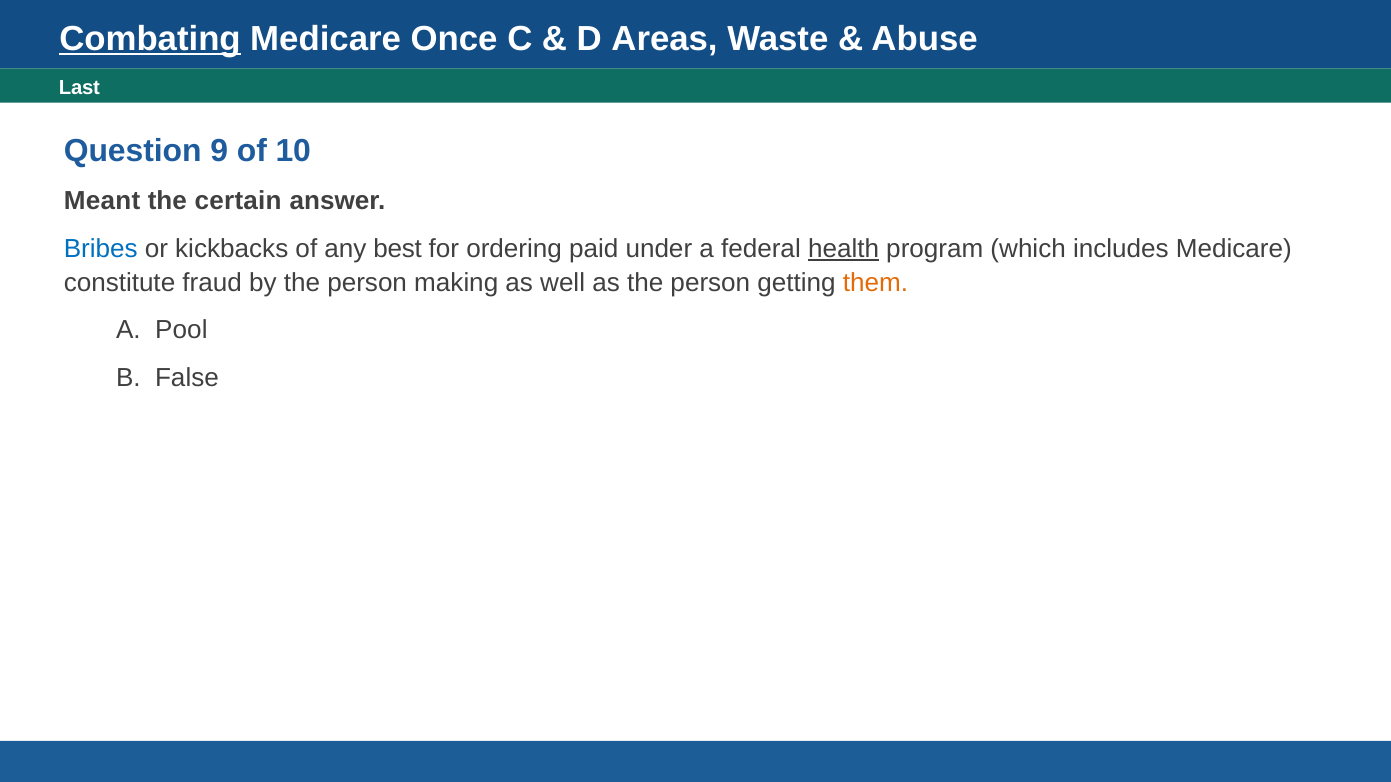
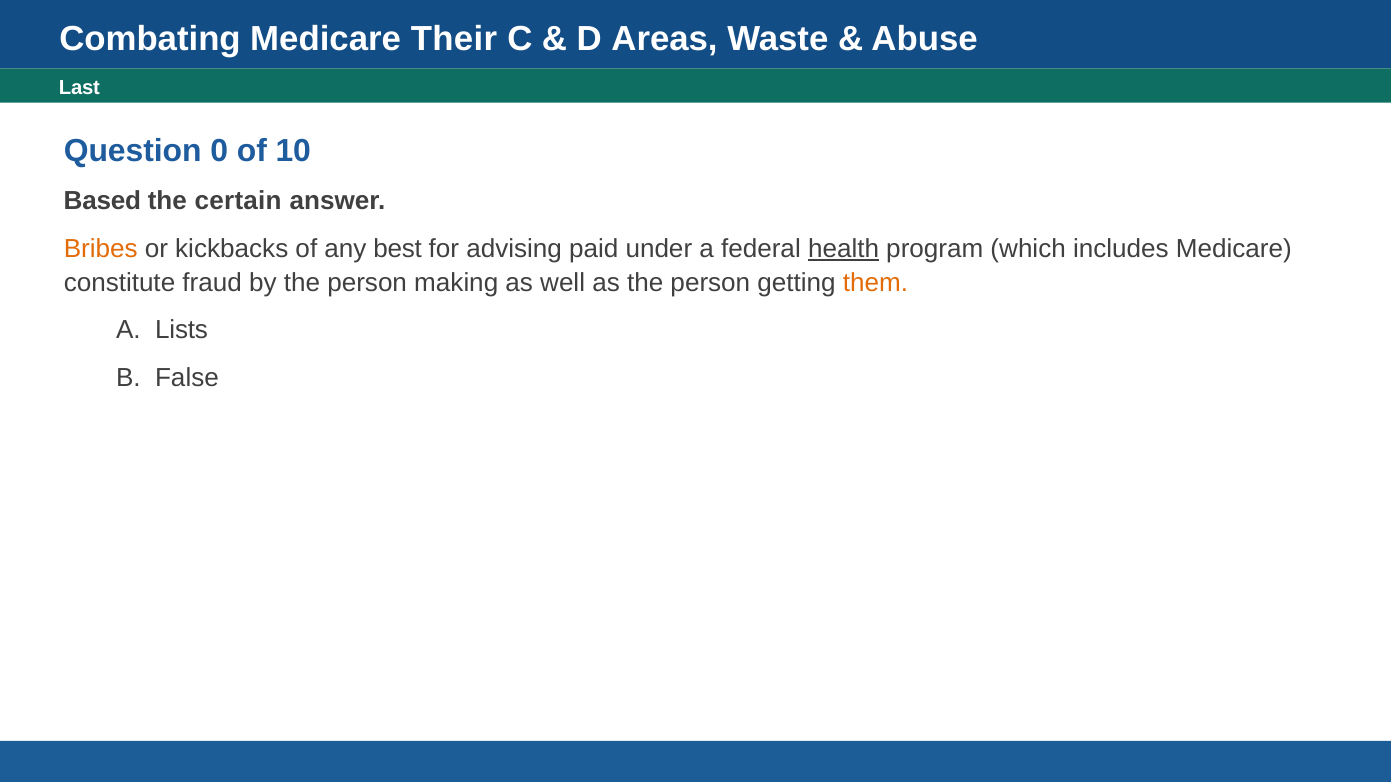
Combating underline: present -> none (150, 39)
Once: Once -> Their (454, 39)
9: 9 -> 0 (219, 151)
Meant: Meant -> Based (102, 201)
Bribes colour: blue -> orange (101, 249)
ordering: ordering -> advising (514, 249)
Pool: Pool -> Lists (182, 331)
